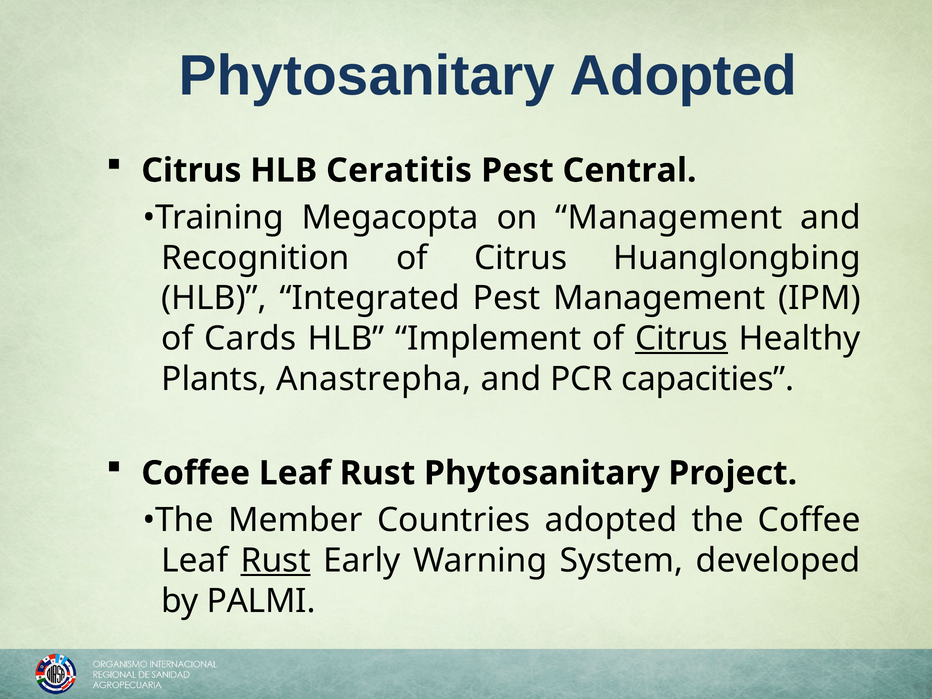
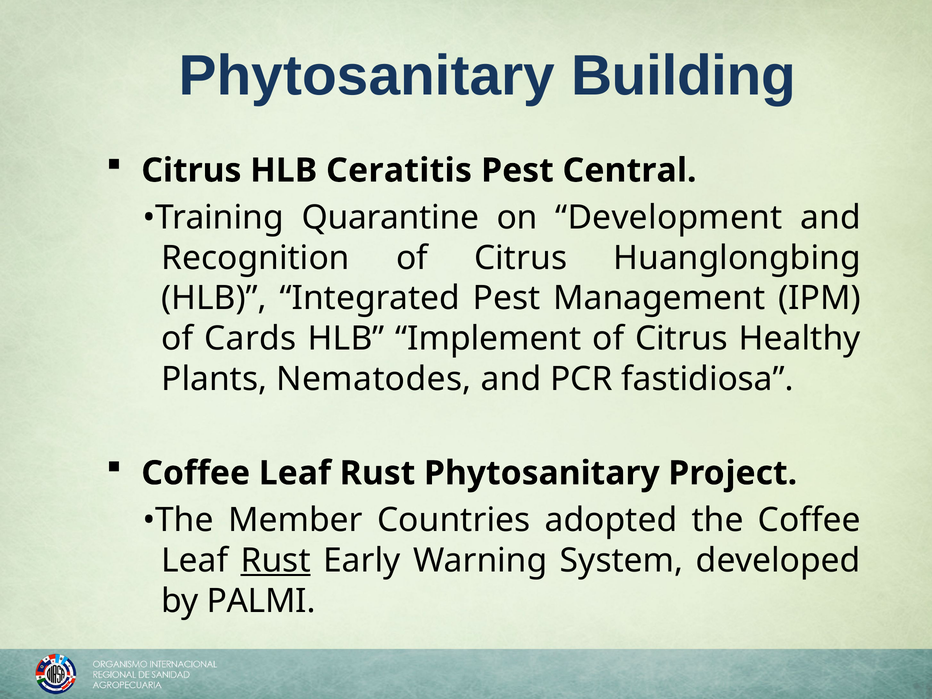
Phytosanitary Adopted: Adopted -> Building (683, 76)
Megacopta: Megacopta -> Quarantine (390, 218)
on Management: Management -> Development (669, 218)
Citrus underline: present -> none (681, 339)
Anastrepha: Anastrepha -> Nematodes (374, 379)
capacities: capacities -> fastidiosa (708, 379)
